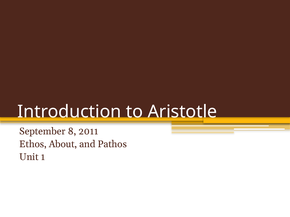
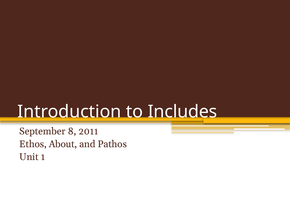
Aristotle: Aristotle -> Includes (182, 112)
